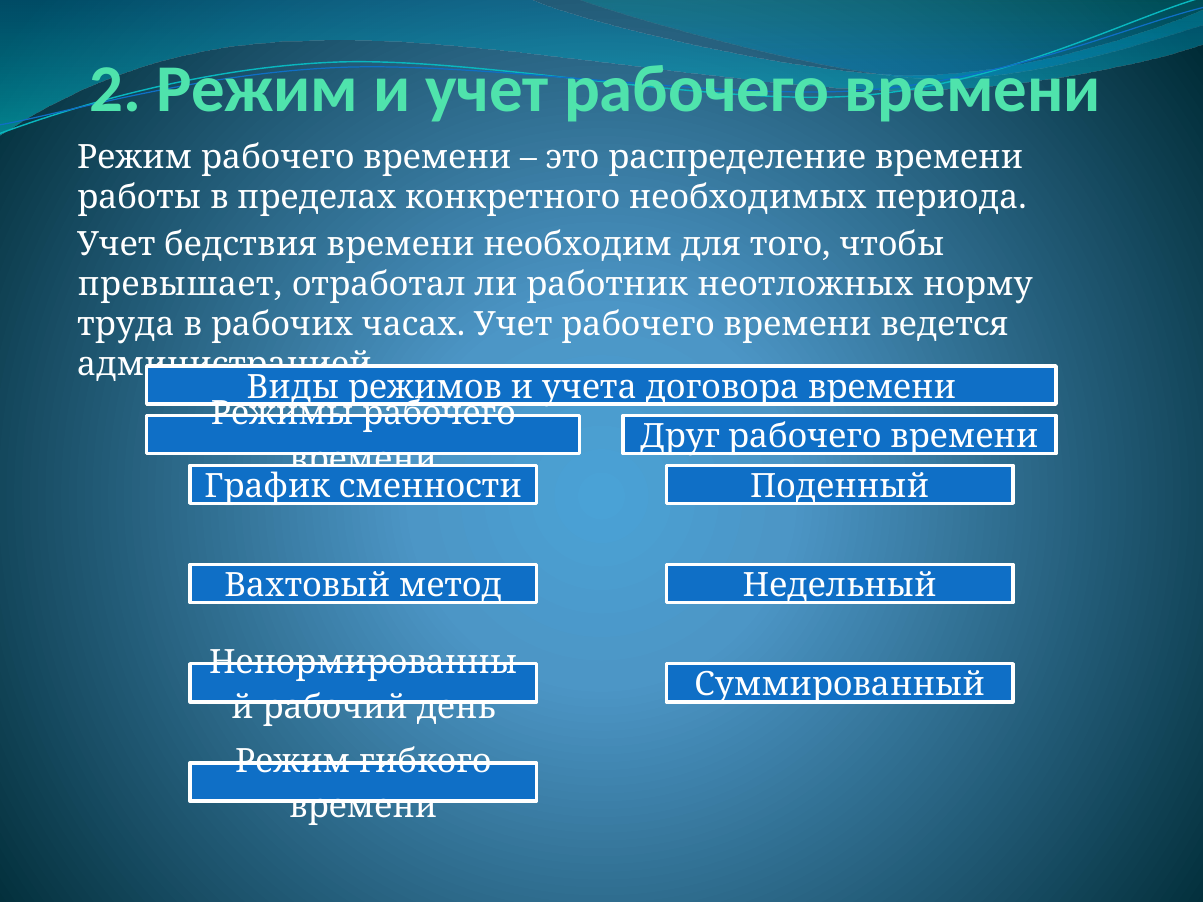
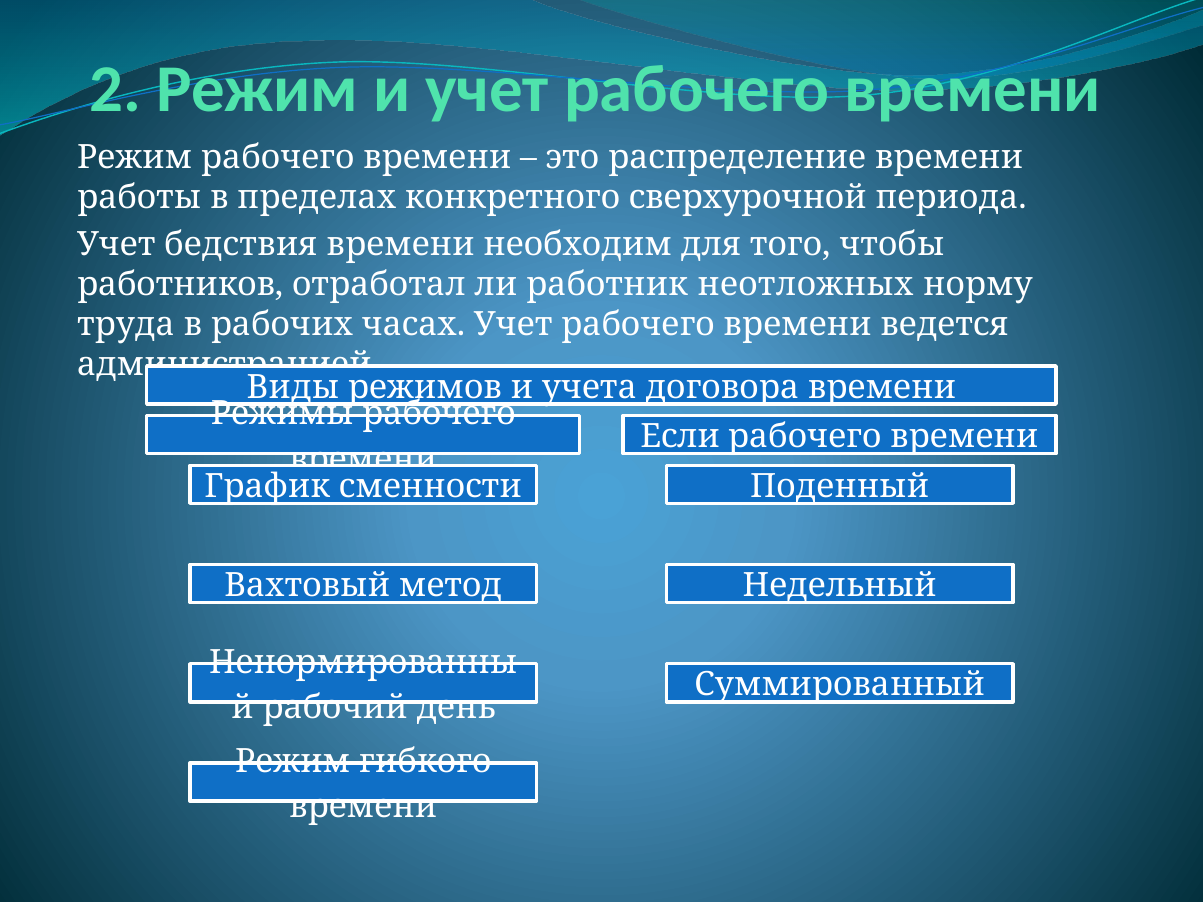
необходимых: необходимых -> сверхурочной (748, 198)
превышает: превышает -> работников (180, 285)
Друг: Друг -> Если (680, 437)
